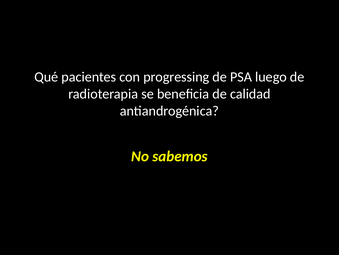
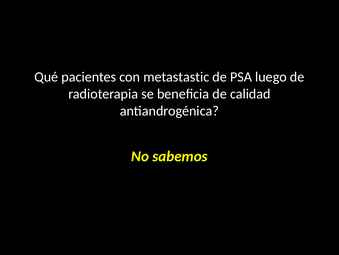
progressing: progressing -> metastastic (176, 77)
